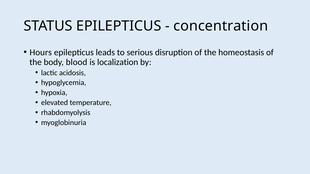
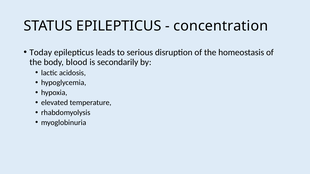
Hours: Hours -> Today (41, 52)
localization: localization -> secondarily (118, 62)
